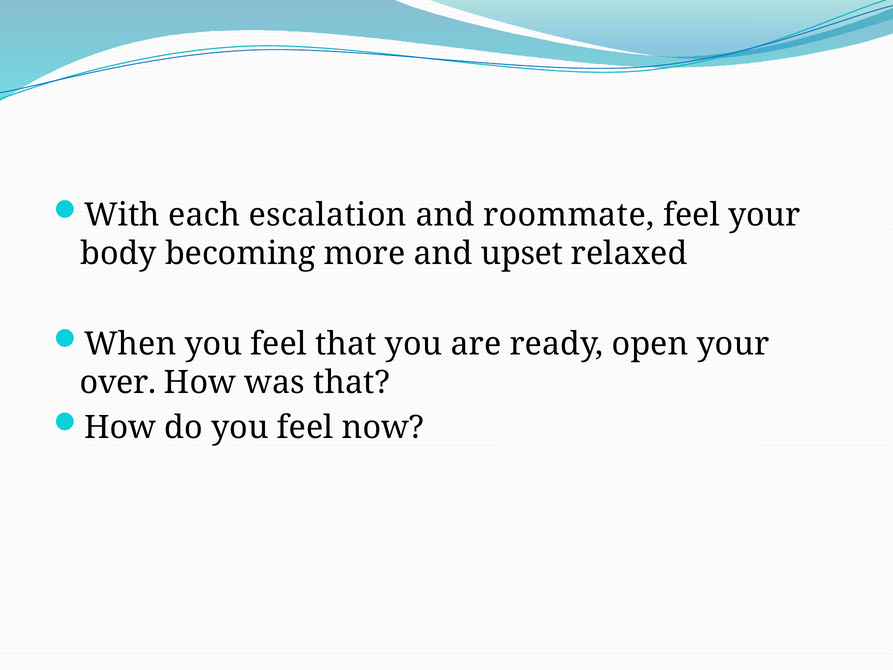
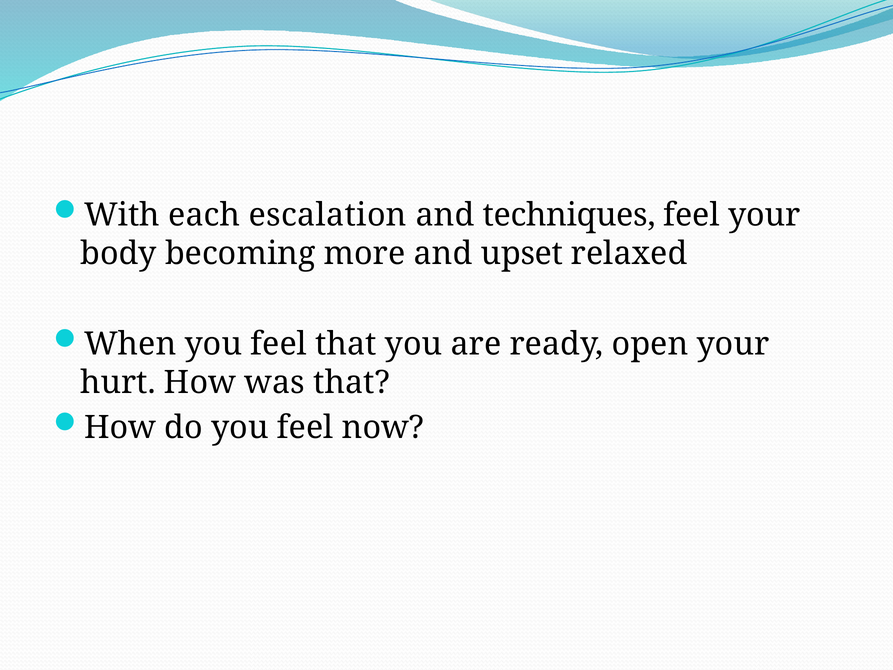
roommate: roommate -> techniques (569, 215)
over: over -> hurt (118, 383)
